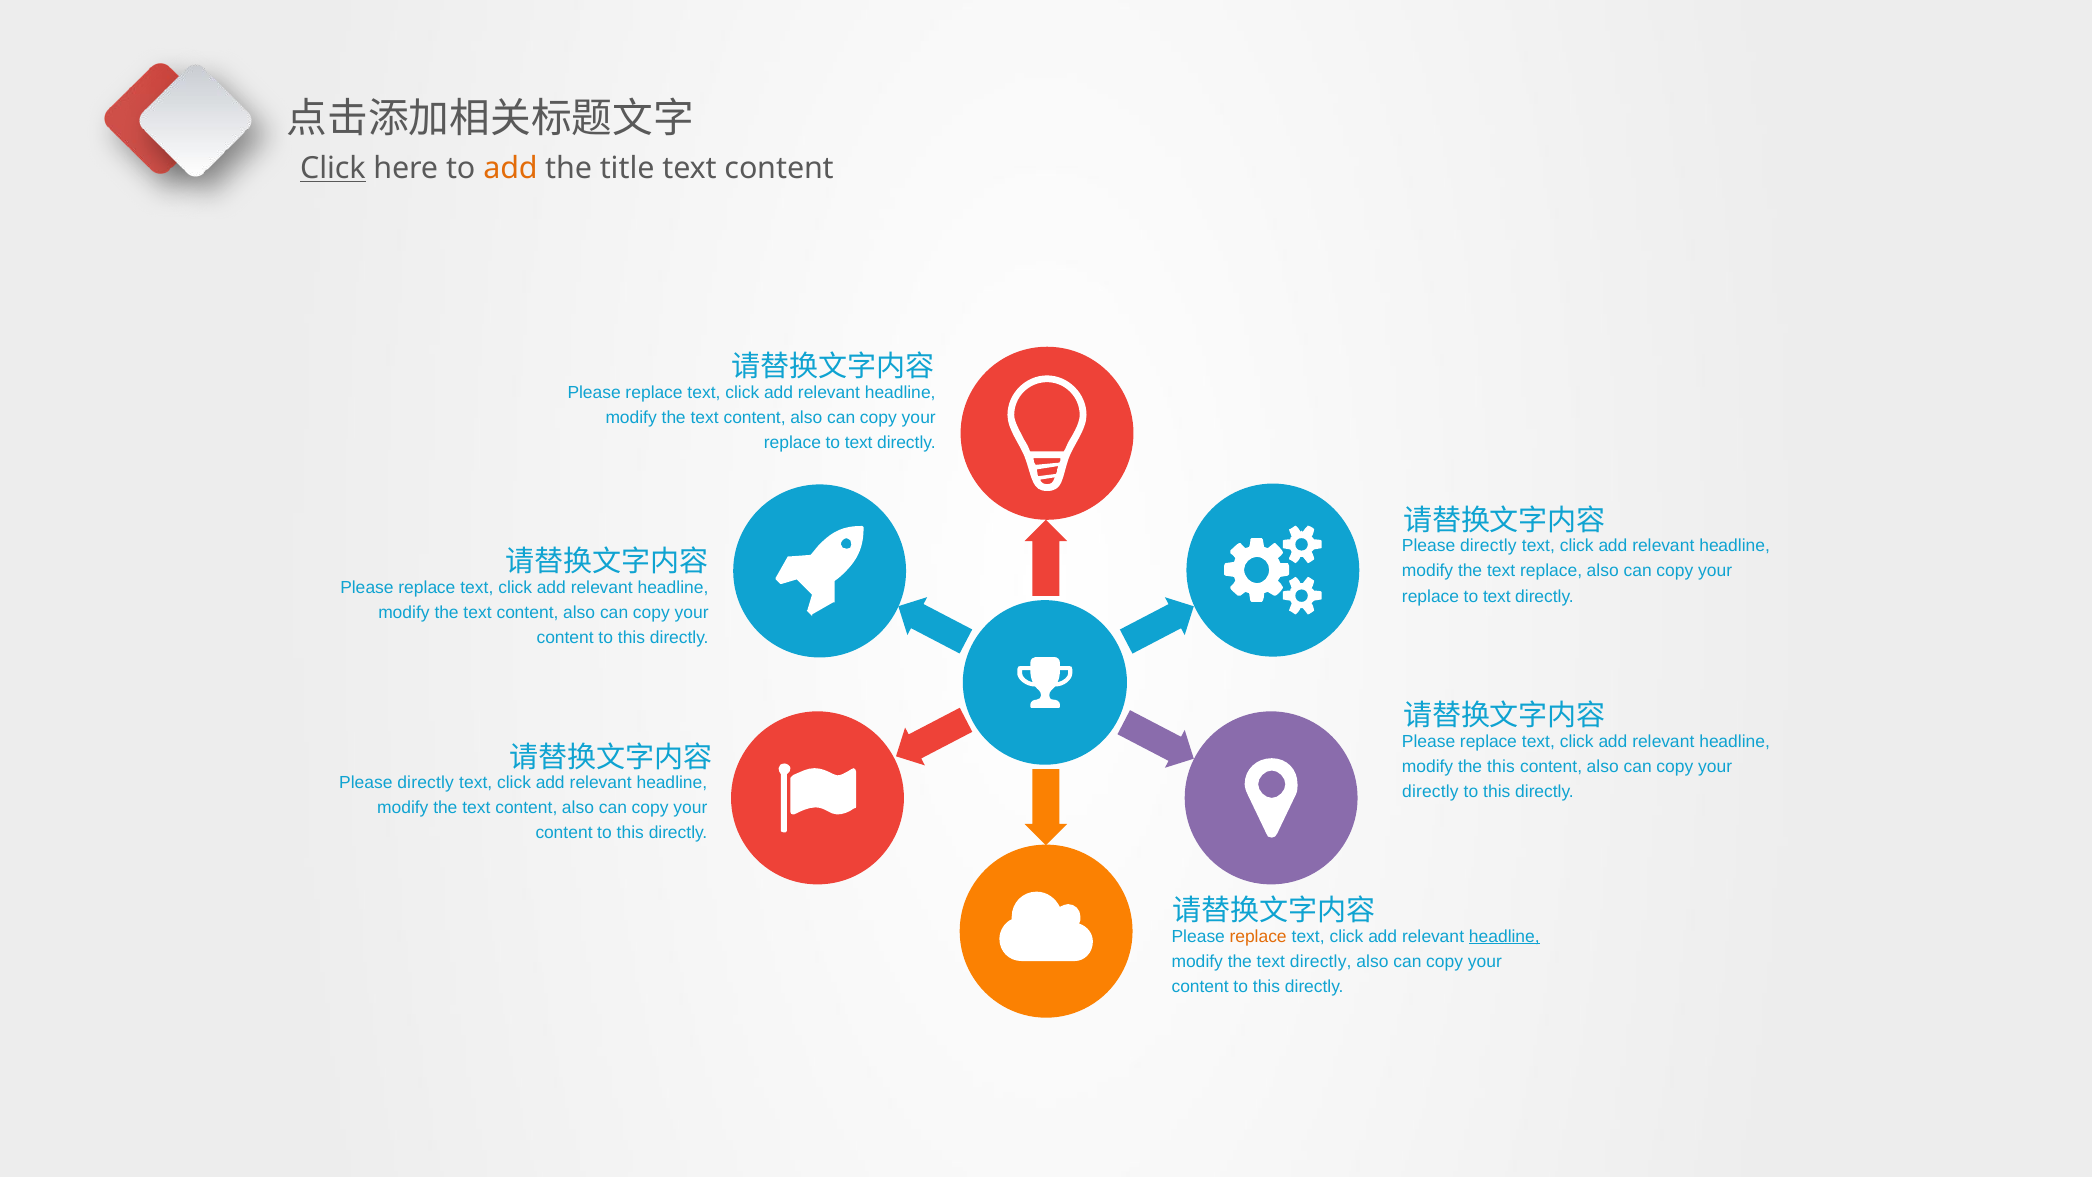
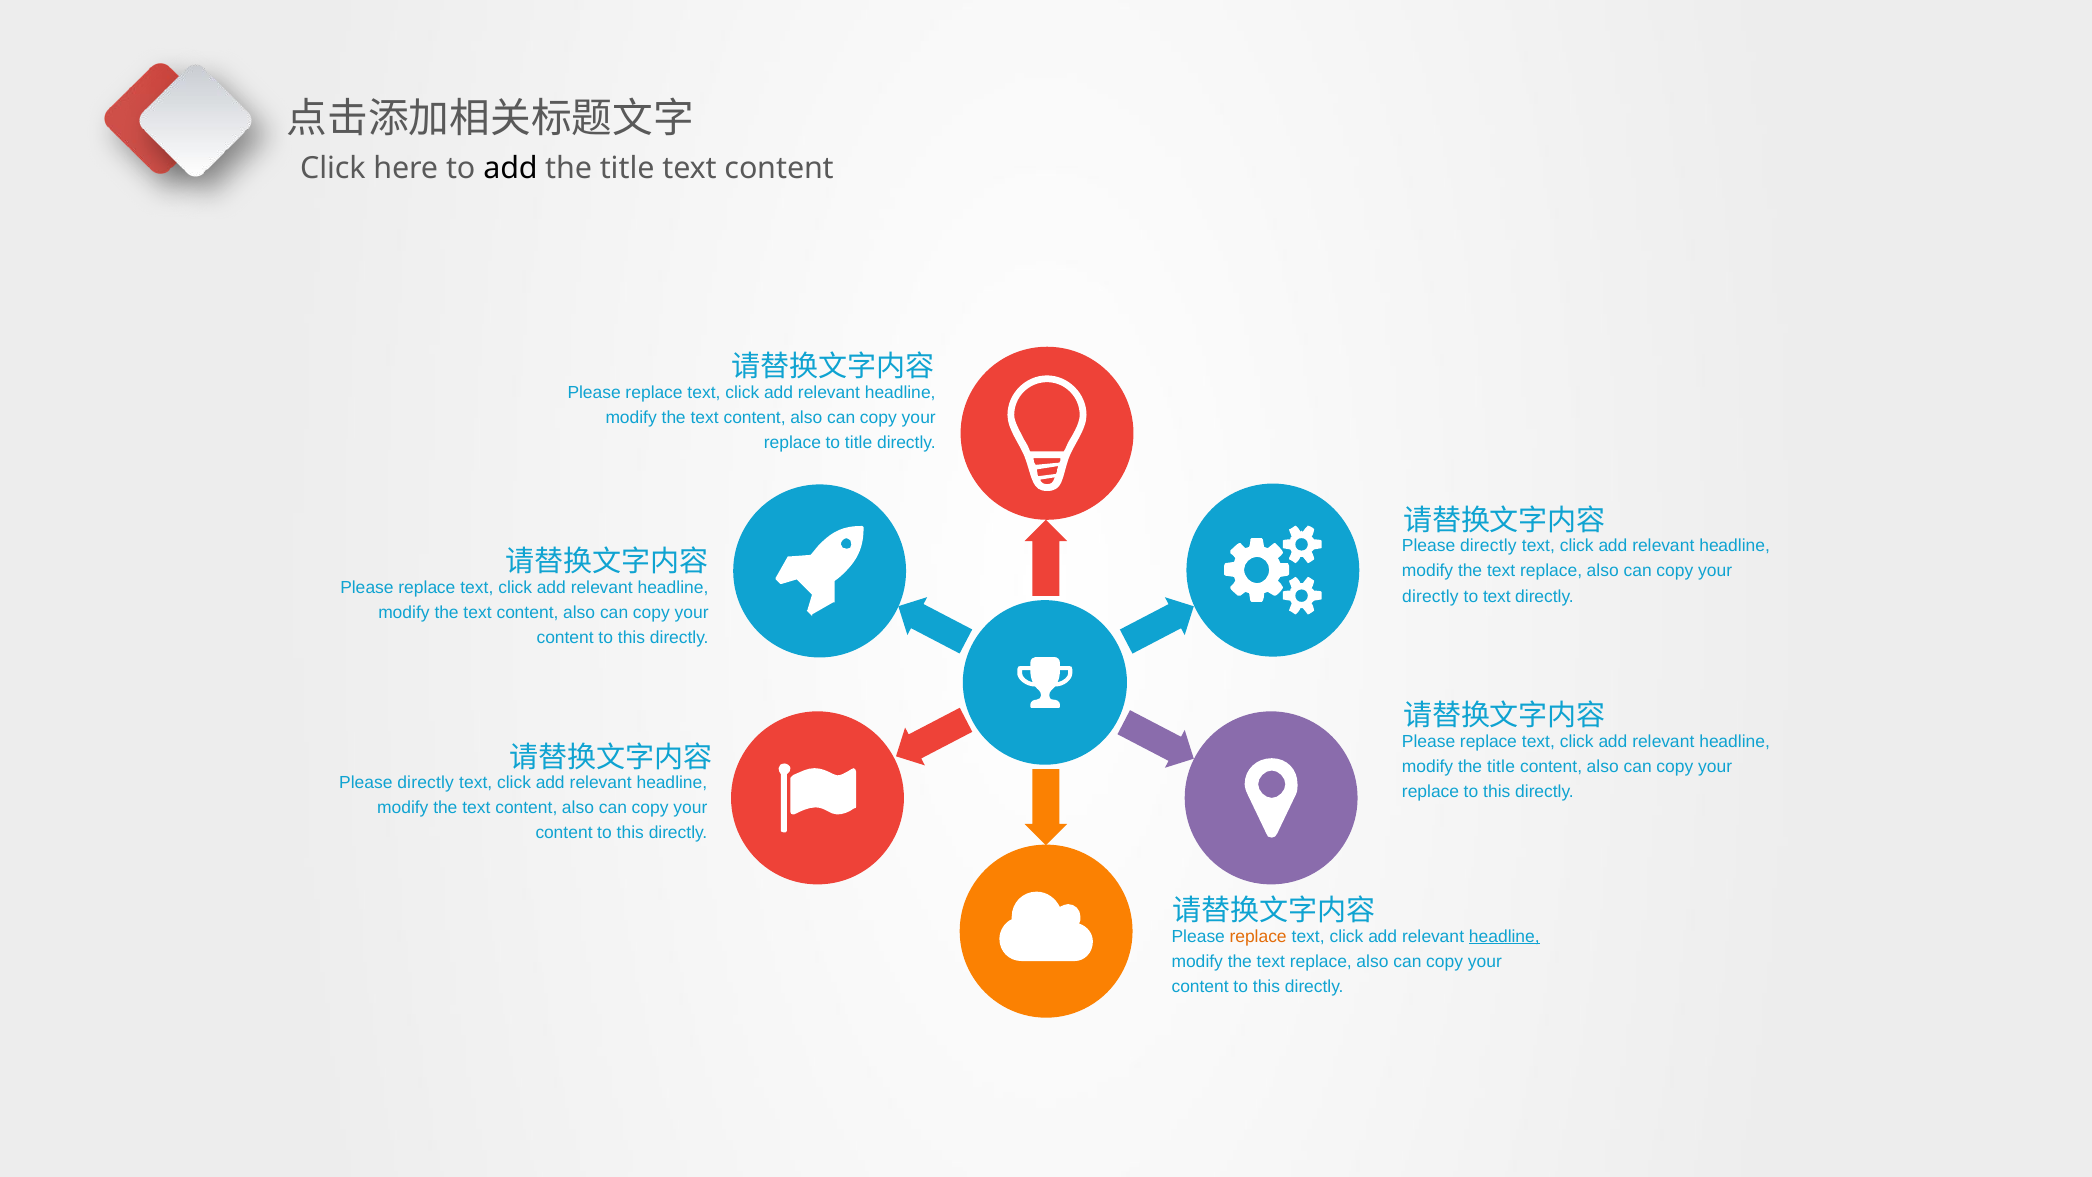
Click underline: present -> none (333, 168)
add colour: orange -> black (511, 168)
text: text -> title (859, 442)
replace: replace -> directly (1430, 596)
modify the this: this -> title (1501, 766)
directly: directly -> replace (1431, 791)
directly: directly -> replace (1321, 961)
